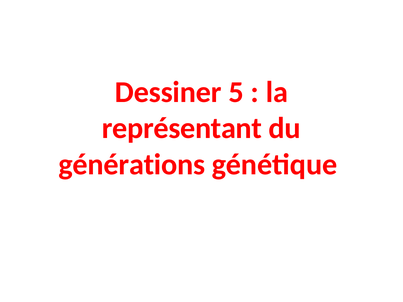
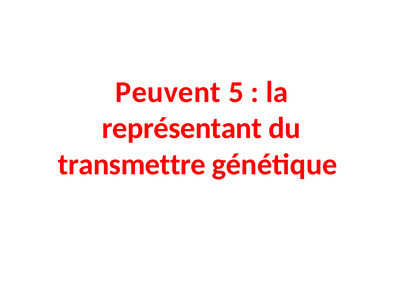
Dessiner: Dessiner -> Peuvent (168, 92)
générations: générations -> transmettre (132, 165)
